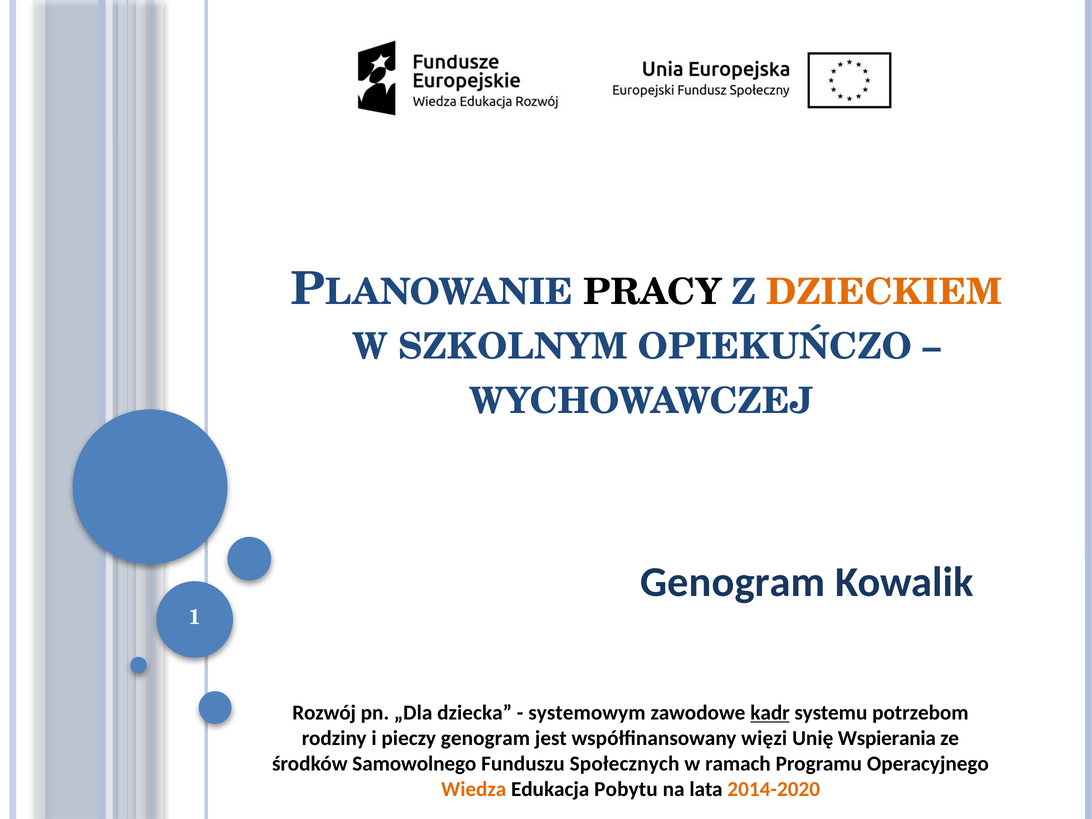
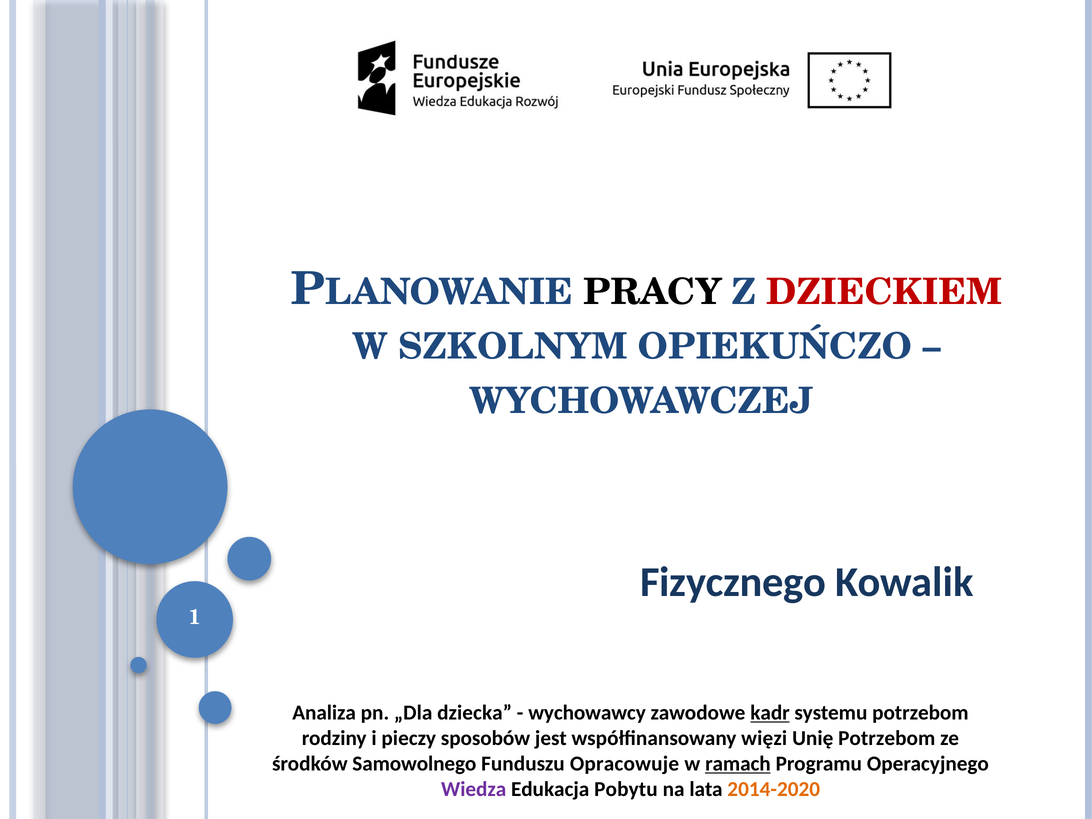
DZIECKIEM colour: orange -> red (884, 292)
Genogram: Genogram -> Fizycznego (733, 582)
Rozwój: Rozwój -> Analiza (324, 713)
systemowym: systemowym -> wychowawcy (587, 713)
pieczy genogram: genogram -> sposobów (486, 738)
Unię Wspierania: Wspierania -> Potrzebom (887, 738)
Społecznych: Społecznych -> Opracowuje (625, 764)
ramach underline: none -> present (738, 764)
Wiedza colour: orange -> purple (474, 789)
